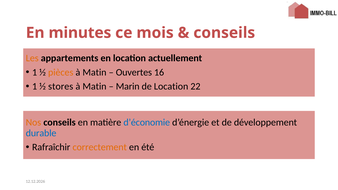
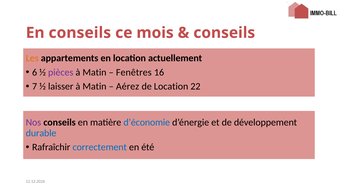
En minutes: minutes -> conseils (80, 33)
1: 1 -> 6 (35, 72)
pièces colour: orange -> purple (61, 72)
Ouvertes: Ouvertes -> Fenêtres (134, 72)
1: 1 -> 7 (35, 87)
stores: stores -> laisser (61, 87)
Marin: Marin -> Aérez (128, 87)
Nos colour: orange -> purple (33, 122)
correctement colour: orange -> blue (100, 147)
